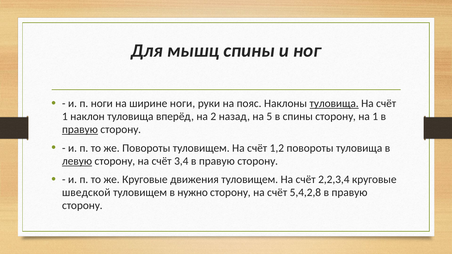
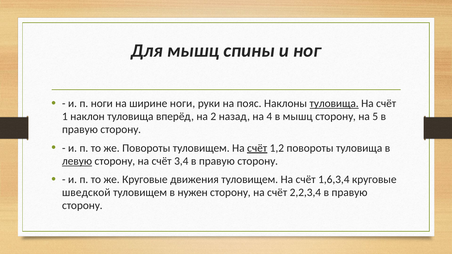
5: 5 -> 4 (269, 117)
в спины: спины -> мышц (298, 117)
на 1: 1 -> 5 (375, 117)
правую underline: present -> none (80, 130)
счёт underline: none -> present (257, 148)
2,2,3,4: 2,2,3,4 -> 1,6,3,4 (334, 180)
нужно: нужно -> нужен (193, 193)
5,4,2,8: 5,4,2,8 -> 2,2,3,4 (305, 193)
